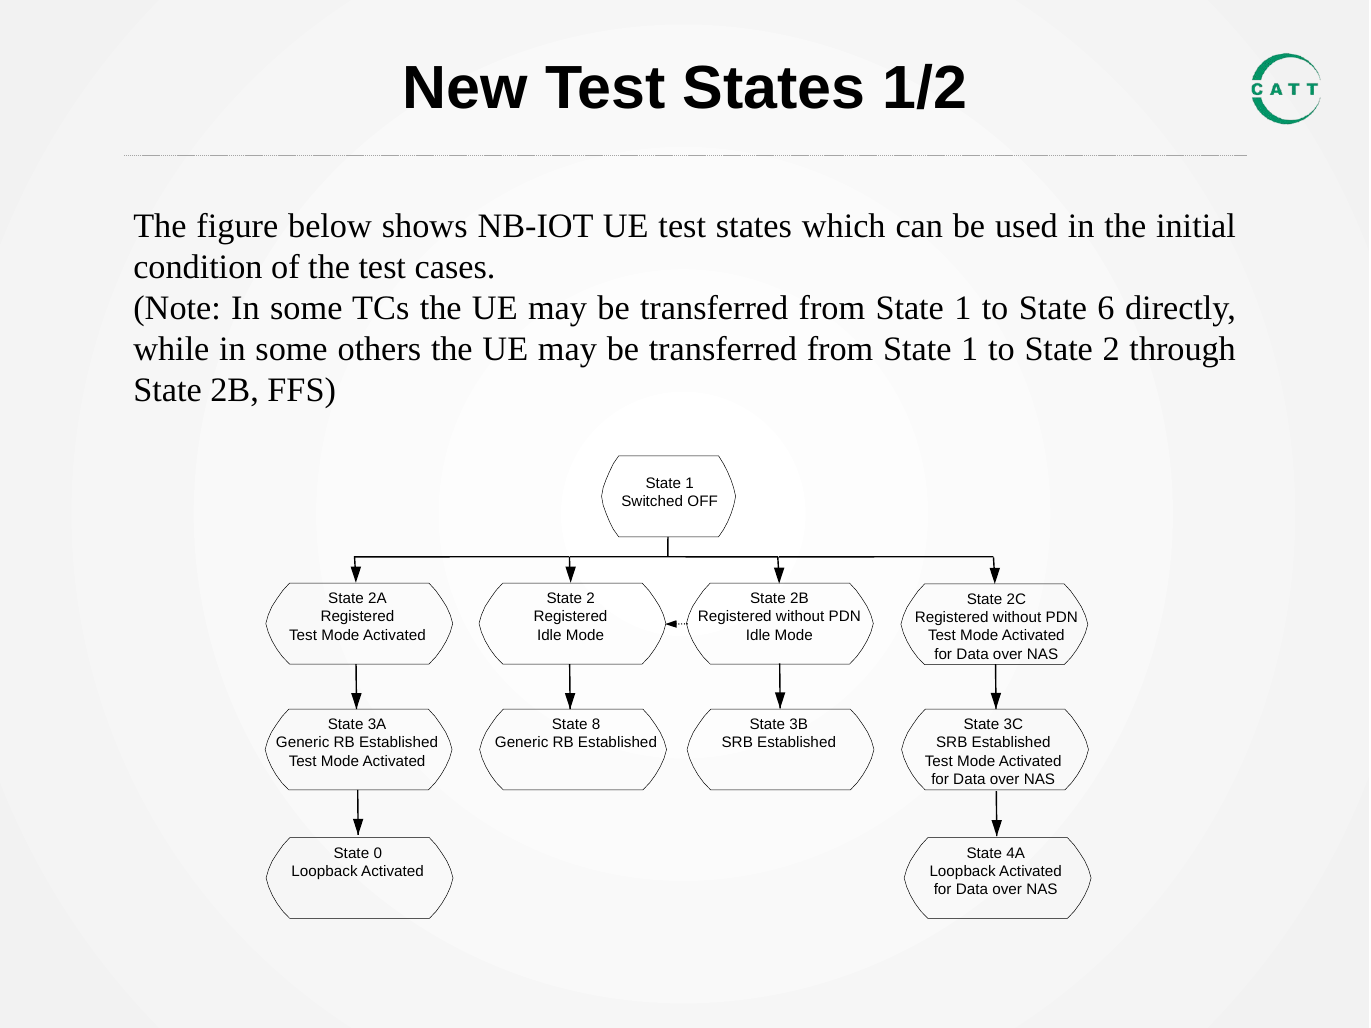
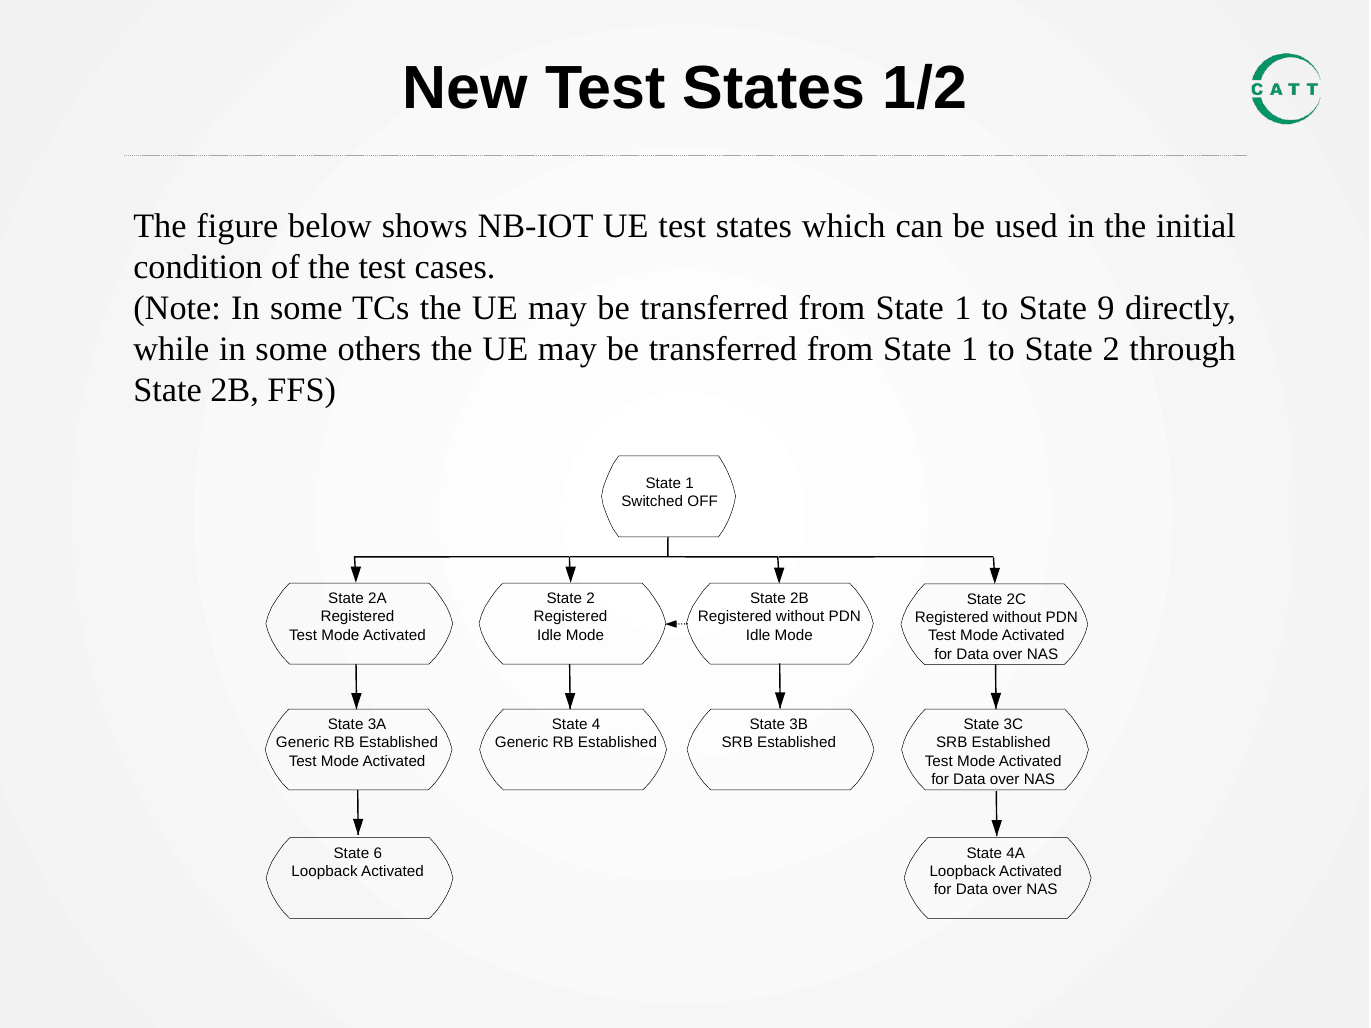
6: 6 -> 9 (1106, 308)
8: 8 -> 4 (596, 725)
0: 0 -> 6 (378, 853)
